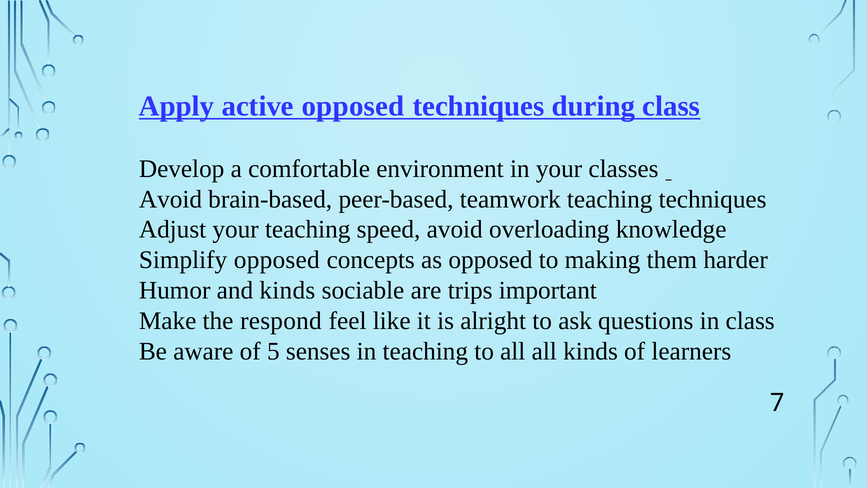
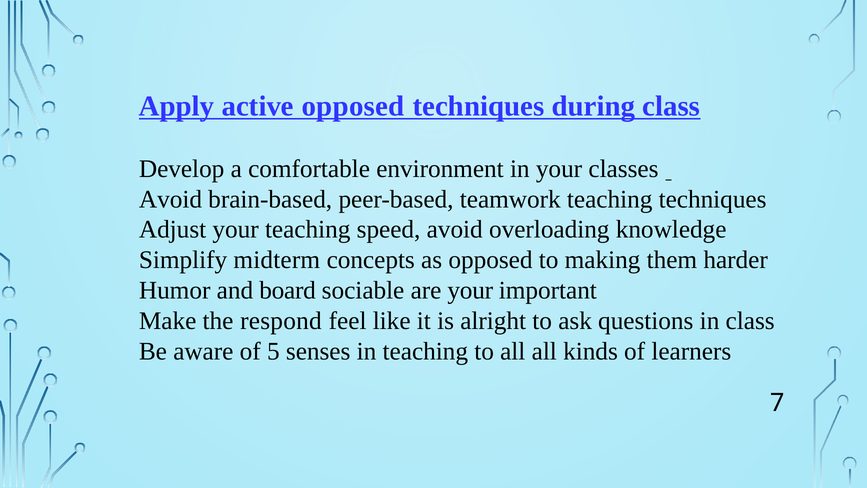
Simplify opposed: opposed -> midterm (277, 260)
and kinds: kinds -> board (288, 290)
are trips: trips -> your (470, 290)
